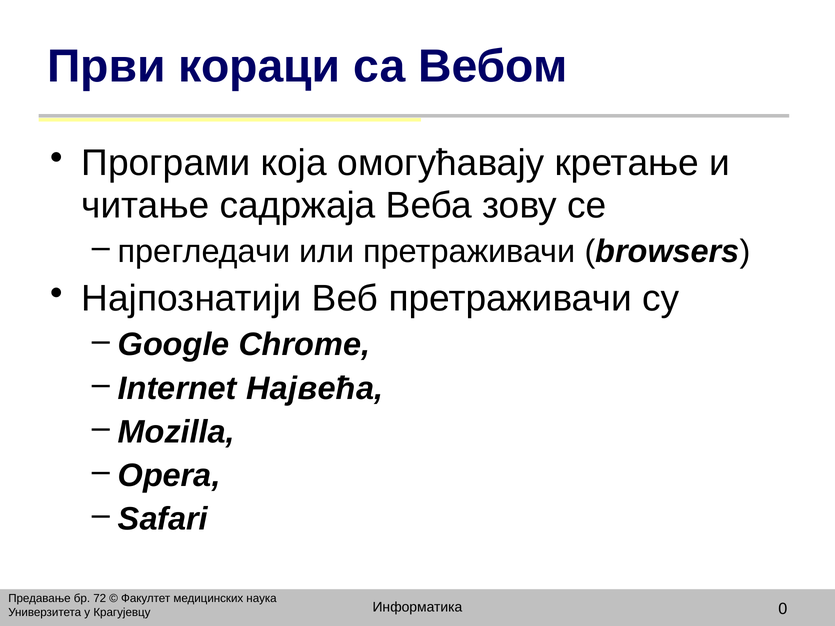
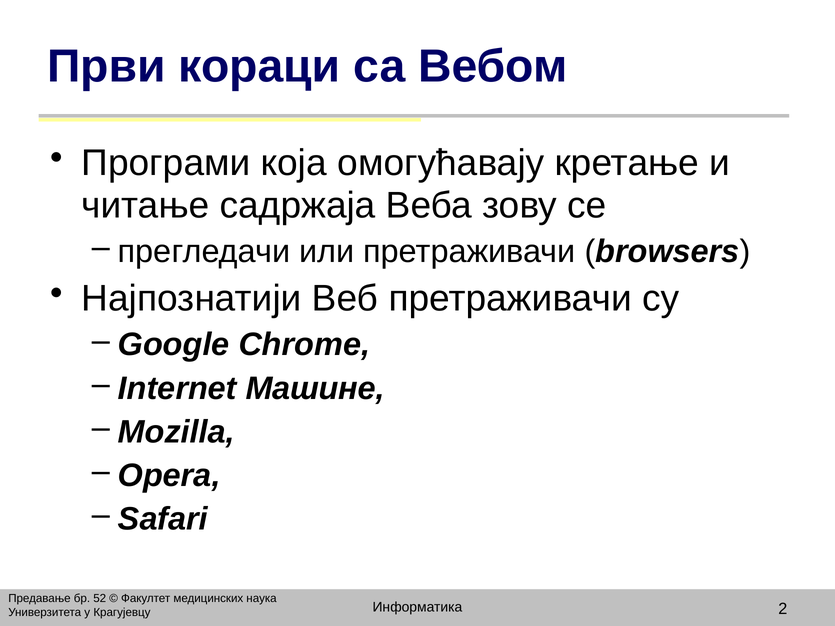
Највећа: Највећа -> Машине (315, 388)
72: 72 -> 52 (100, 599)
0: 0 -> 2 (783, 609)
